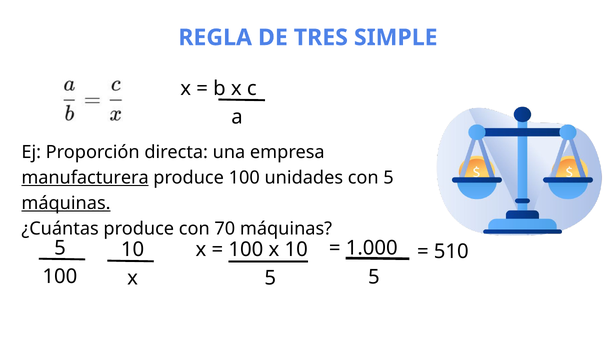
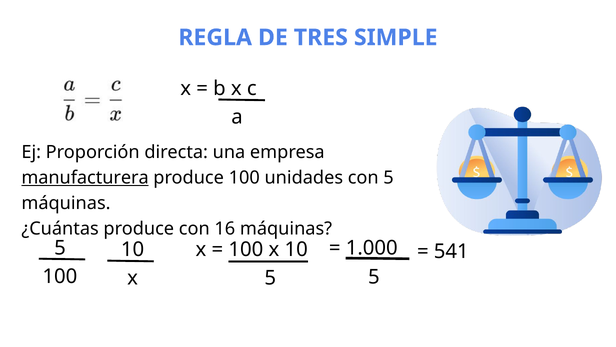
máquinas underline: present -> none (66, 203)
70: 70 -> 16 (225, 228)
510: 510 -> 541 (451, 251)
